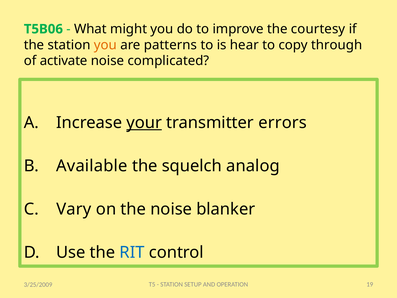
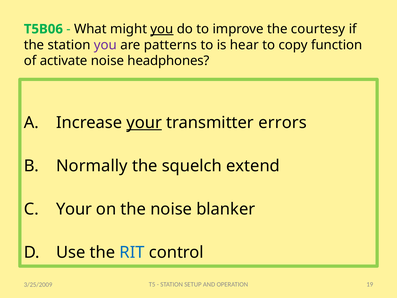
you underline: none -> present (162, 29)
you colour: orange -> purple (105, 45)
through: through -> function (337, 45)
complicated: complicated -> headphones (168, 61)
Available: Available -> Normally (92, 166)
analog: analog -> extend (253, 166)
Vary: Vary -> Your (74, 209)
